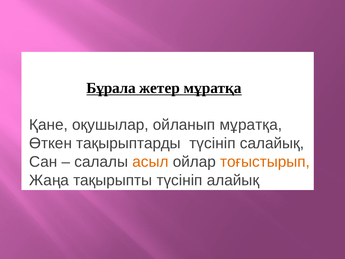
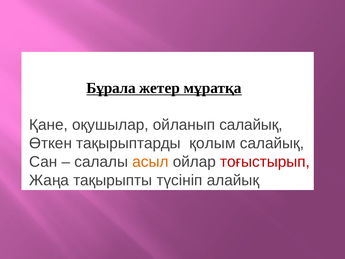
ойланып мұратқа: мұратқа -> салайық (251, 125)
тақырыптарды түсініп: түсініп -> қолым (212, 143)
тоғыстырып colour: orange -> red (265, 162)
